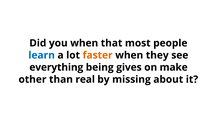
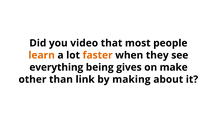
you when: when -> video (84, 43)
learn colour: blue -> orange (42, 55)
real: real -> link (85, 80)
missing: missing -> making (131, 80)
